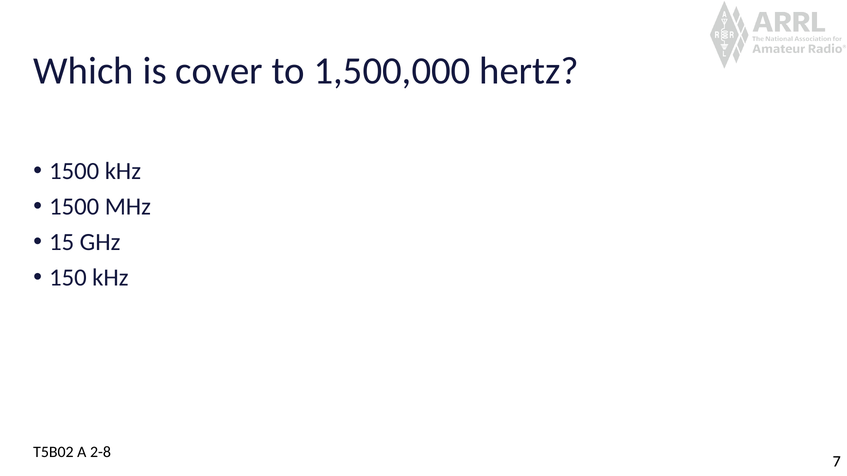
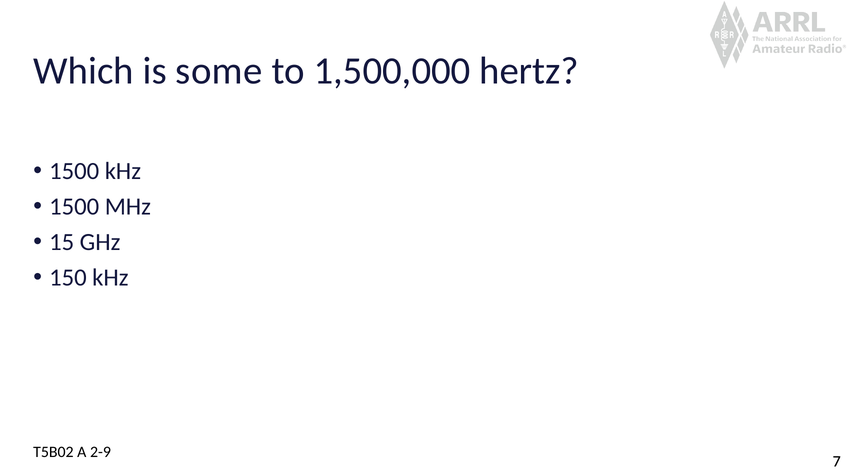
cover: cover -> some (219, 71)
2-8: 2-8 -> 2-9 (100, 453)
